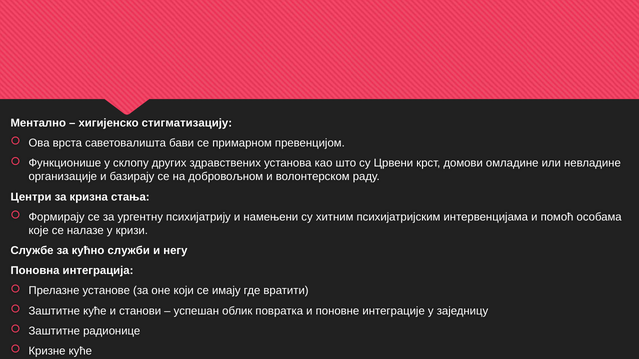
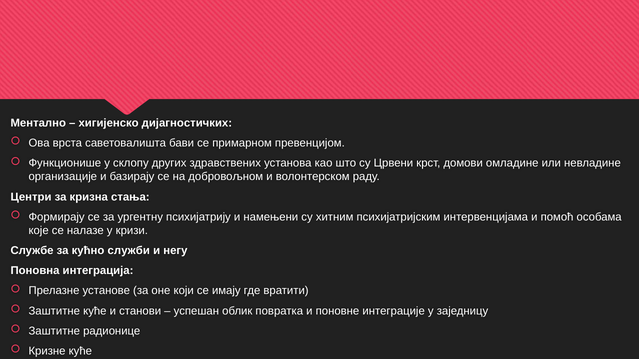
стигматизацију: стигматизацију -> дијагностичких (187, 123)
